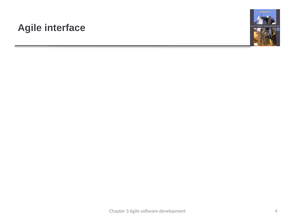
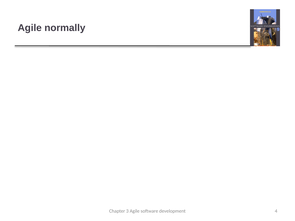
interface: interface -> normally (65, 28)
